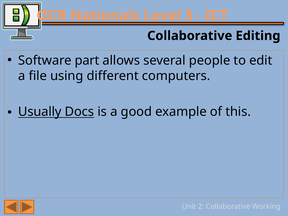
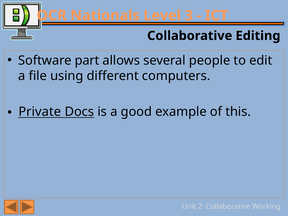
Usually: Usually -> Private (40, 112)
